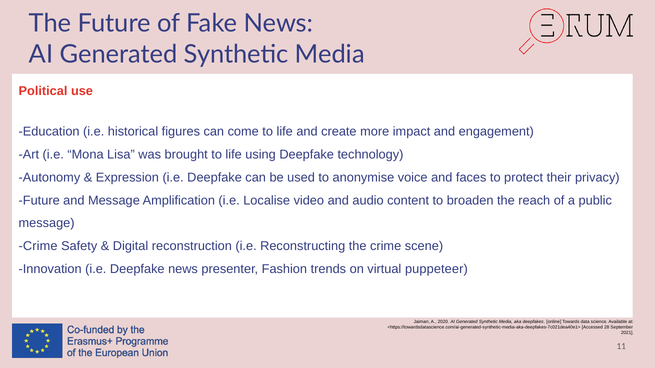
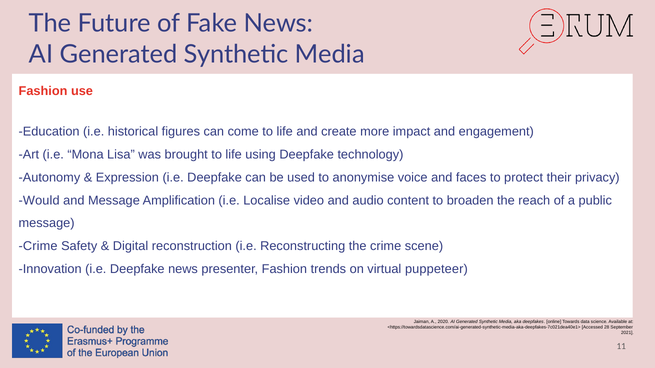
Political: Political -> Fashion (43, 91)
Future: Future -> Would (39, 201)
